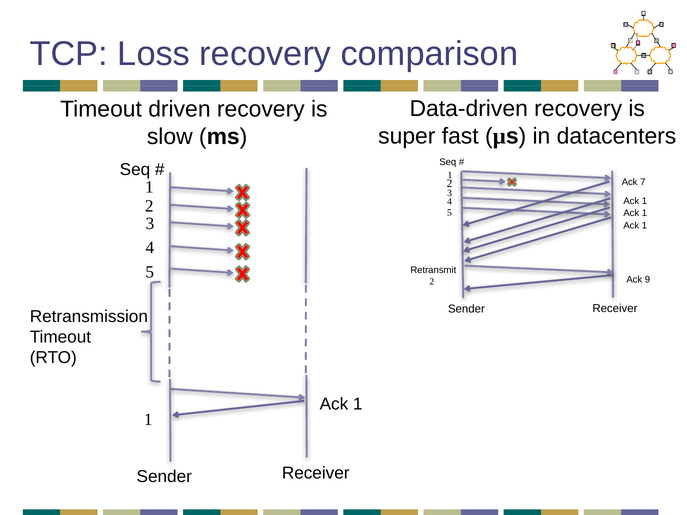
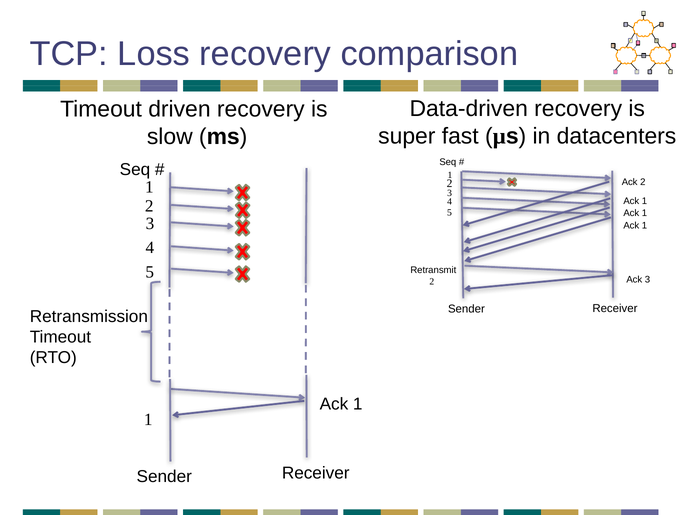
Ack 7: 7 -> 2 (643, 182)
Ack 9: 9 -> 3 (648, 280)
